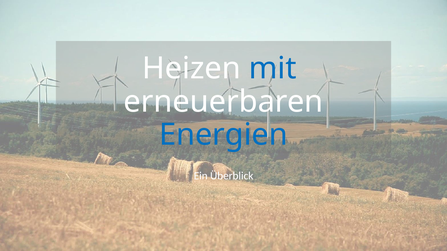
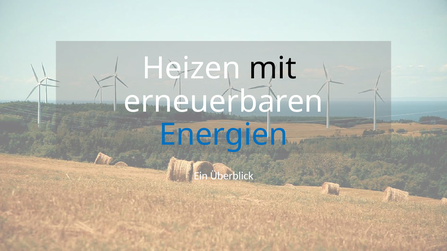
mit colour: blue -> black (273, 69)
